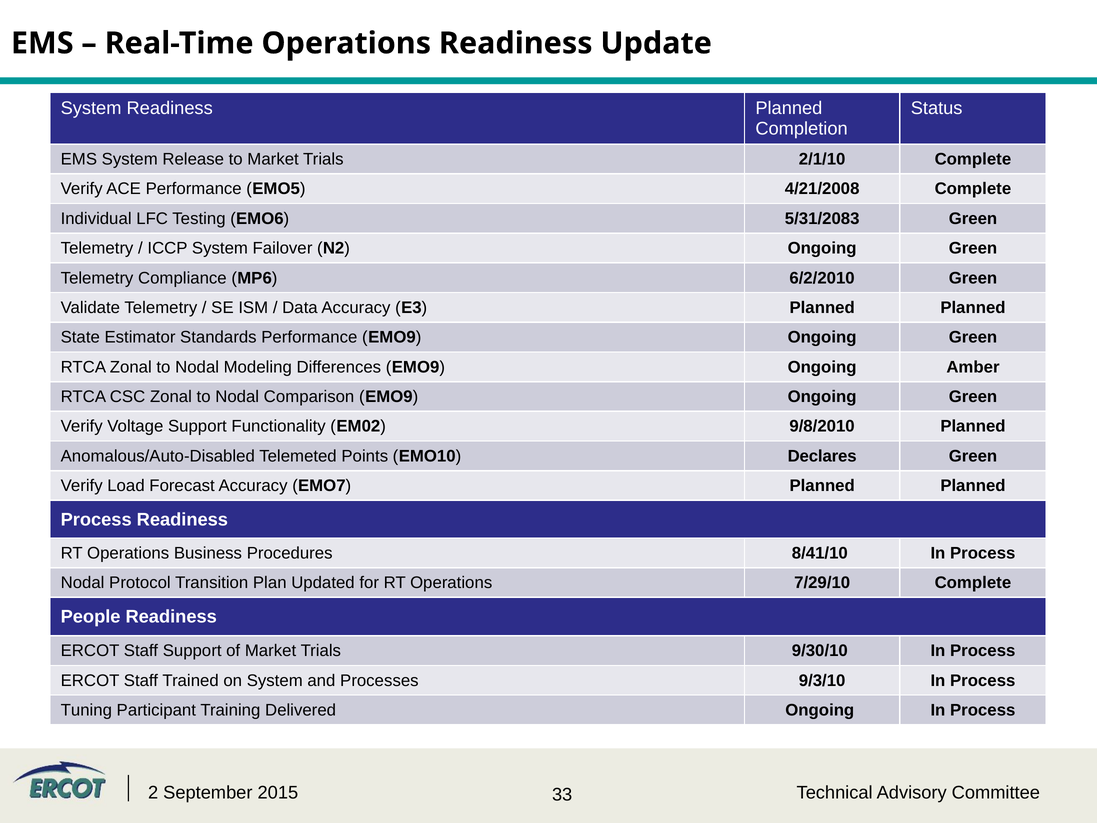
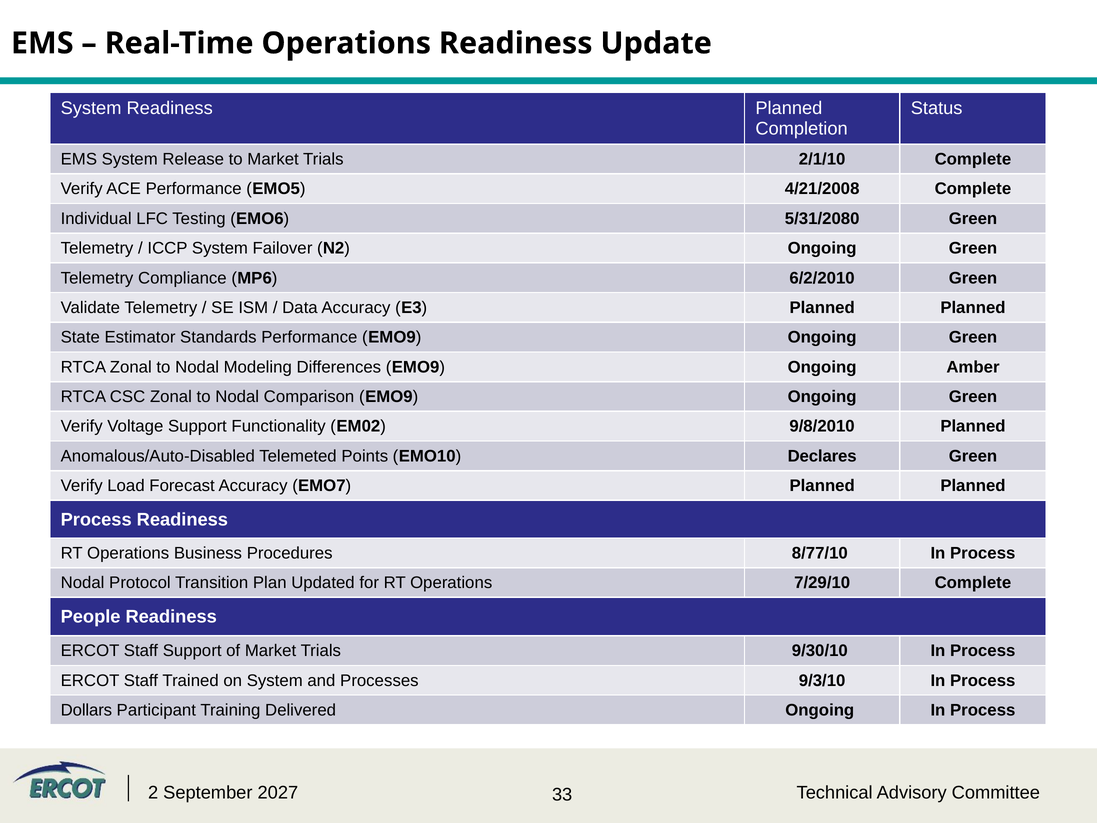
5/31/2083: 5/31/2083 -> 5/31/2080 (822, 219)
8/41/10: 8/41/10 -> 8/77/10 (820, 553)
Tuning: Tuning -> Dollars (86, 710)
2015: 2015 -> 2027 (278, 792)
